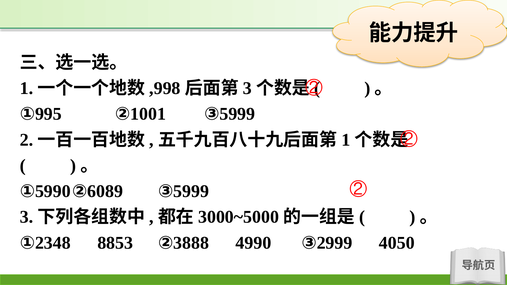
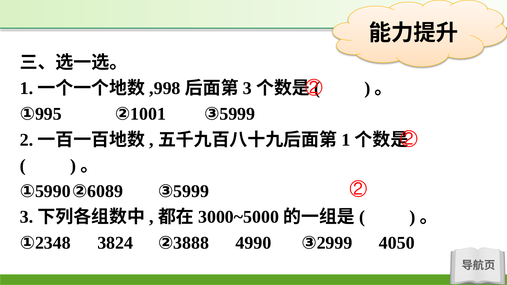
8853: 8853 -> 3824 (115, 243)
